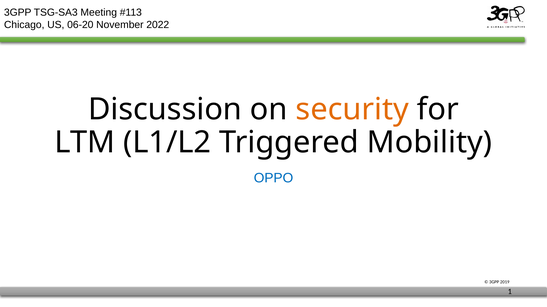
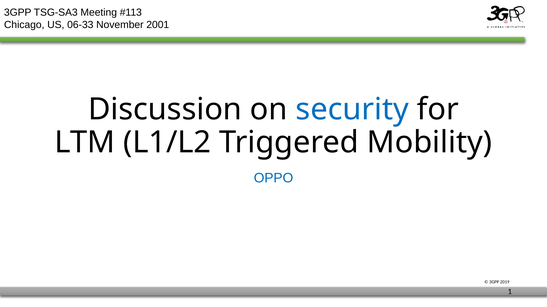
06-20: 06-20 -> 06-33 (80, 25)
2022: 2022 -> 2001 (158, 25)
security colour: orange -> blue (352, 110)
